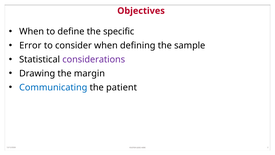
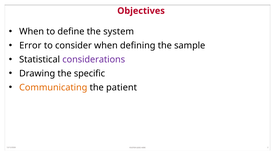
specific: specific -> system (119, 31)
margin: margin -> specific (89, 73)
Communicating colour: blue -> orange (53, 87)
